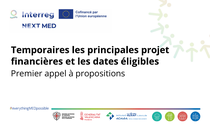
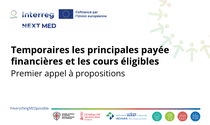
projet: projet -> payée (155, 50)
dates: dates -> cours (106, 62)
